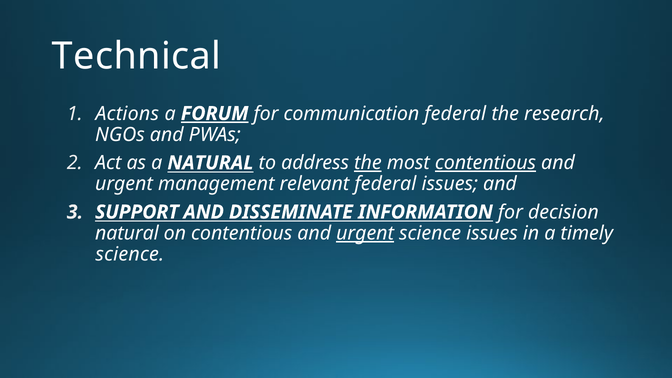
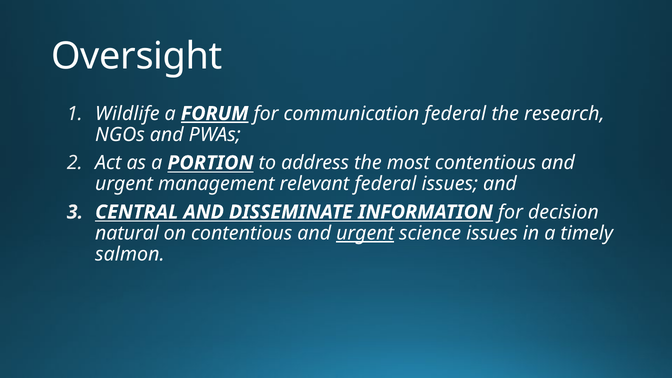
Technical: Technical -> Oversight (137, 56)
Actions: Actions -> Wildlife (127, 114)
a NATURAL: NATURAL -> PORTION (210, 163)
the underline: present -> none (368, 163)
contentious underline: present -> none (485, 163)
SUPPORT: SUPPORT -> CENTRAL (137, 212)
science: science -> salmon (130, 254)
